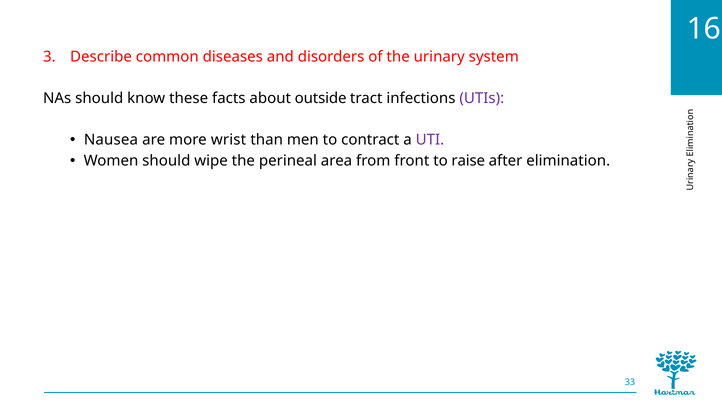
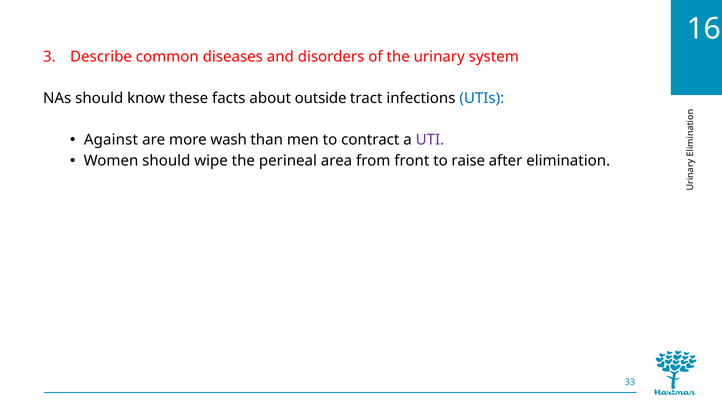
UTIs colour: purple -> blue (482, 98)
Nausea: Nausea -> Against (111, 140)
wrist: wrist -> wash (229, 140)
